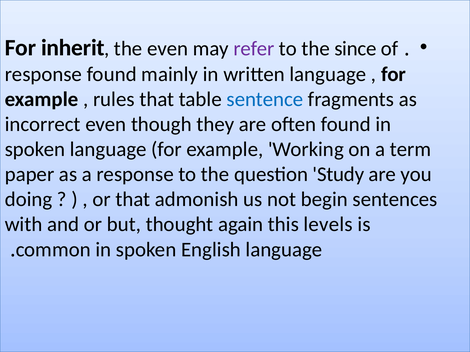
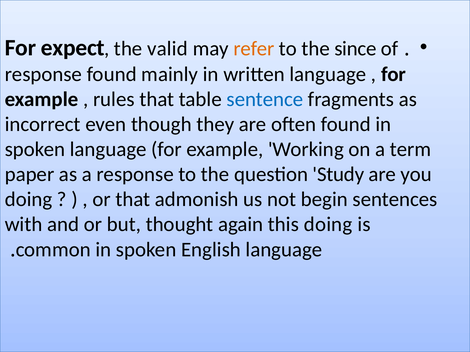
inherit: inherit -> expect (73, 48)
the even: even -> valid (168, 49)
refer colour: purple -> orange (254, 49)
this levels: levels -> doing (328, 225)
